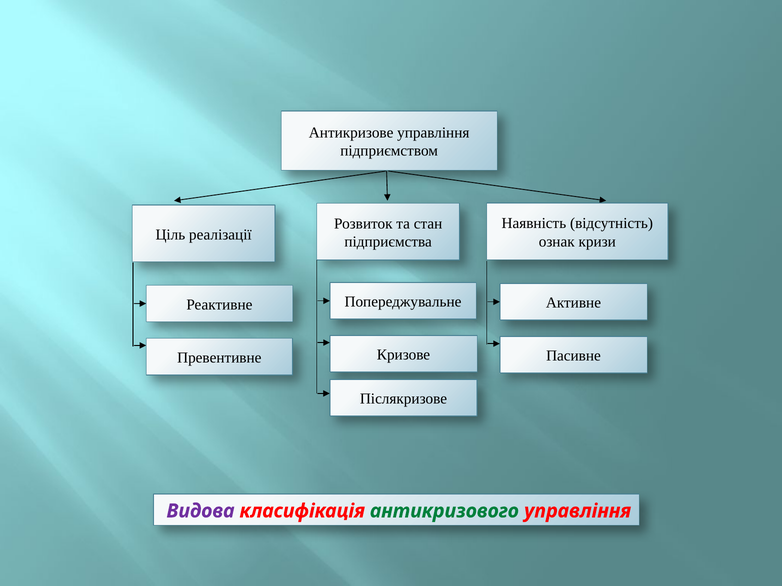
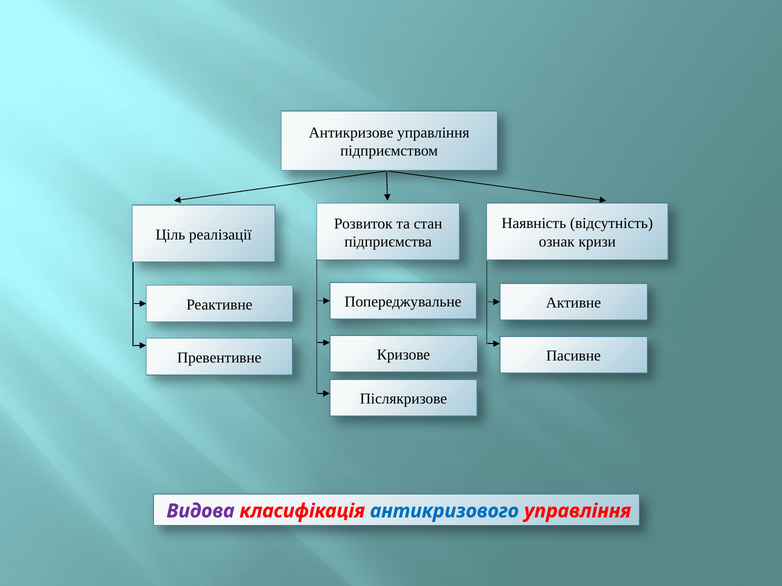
антикризового colour: green -> blue (444, 511)
